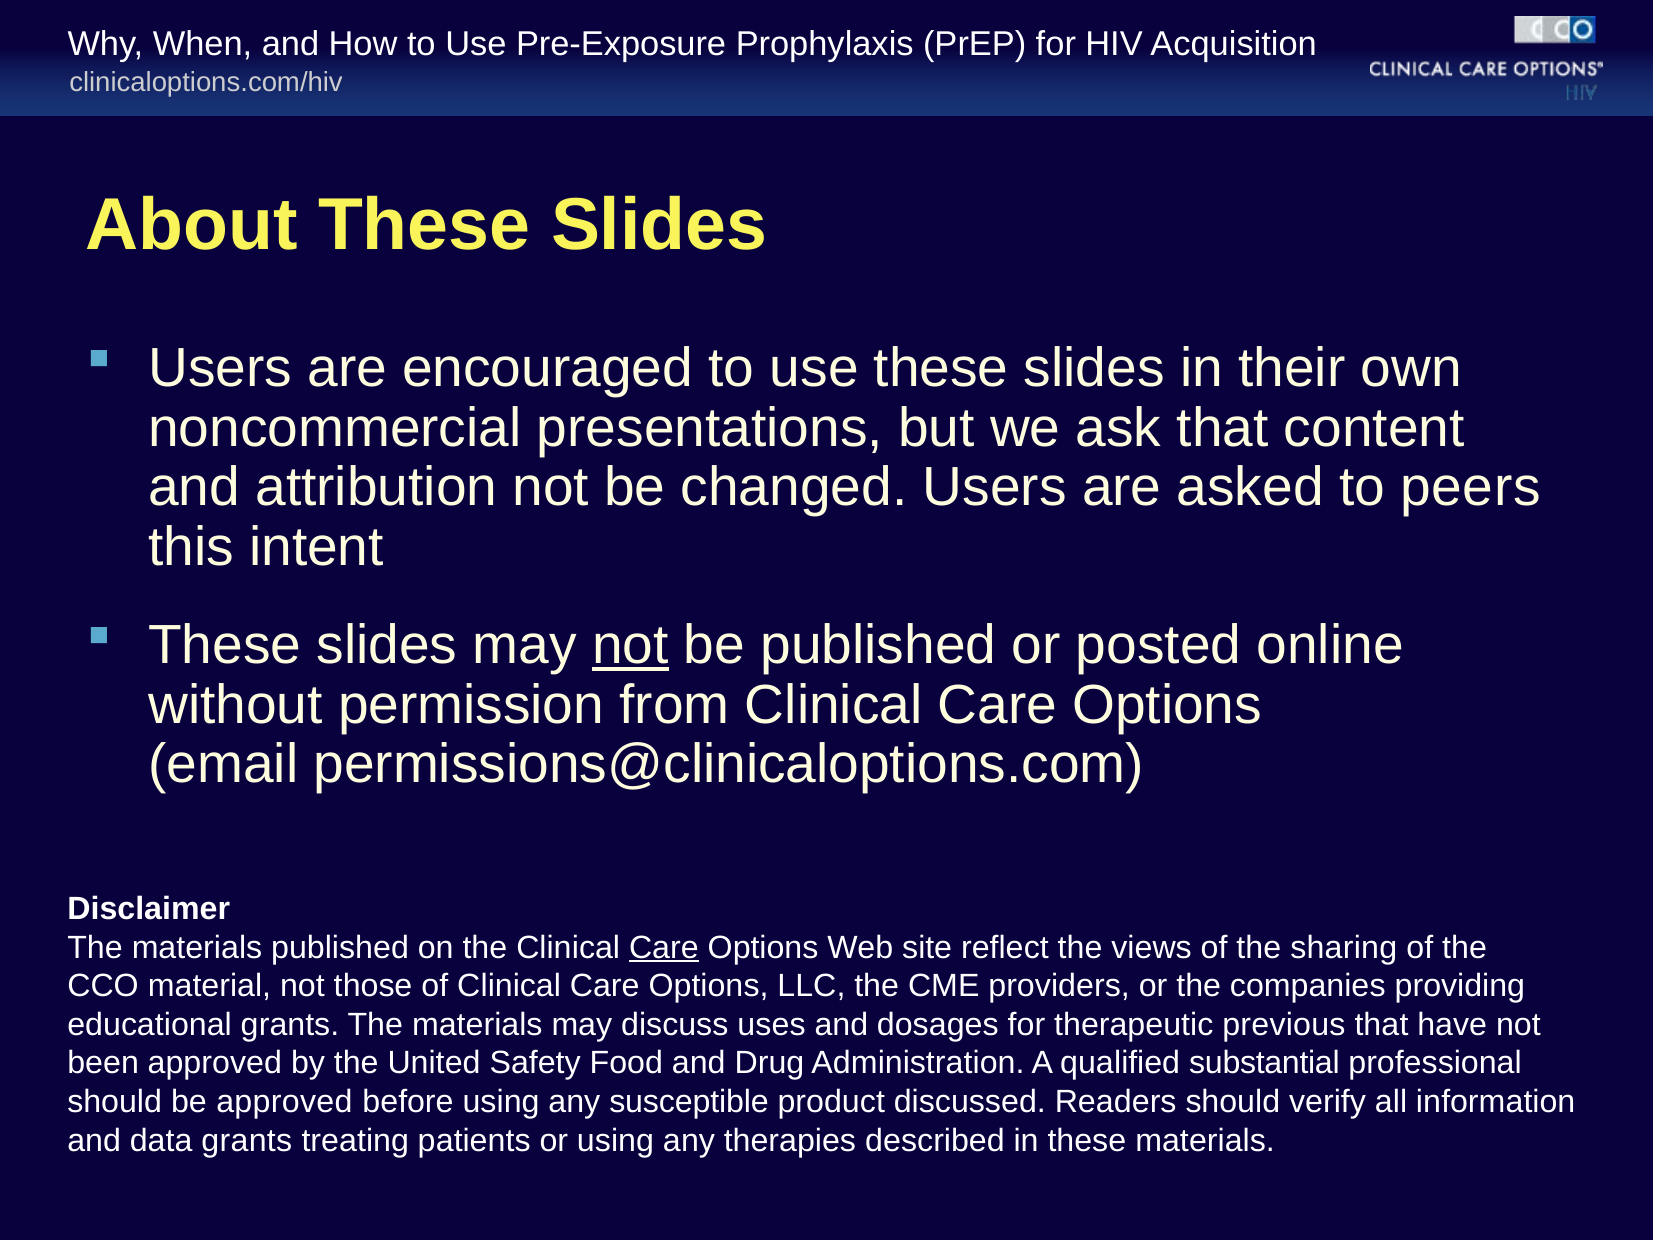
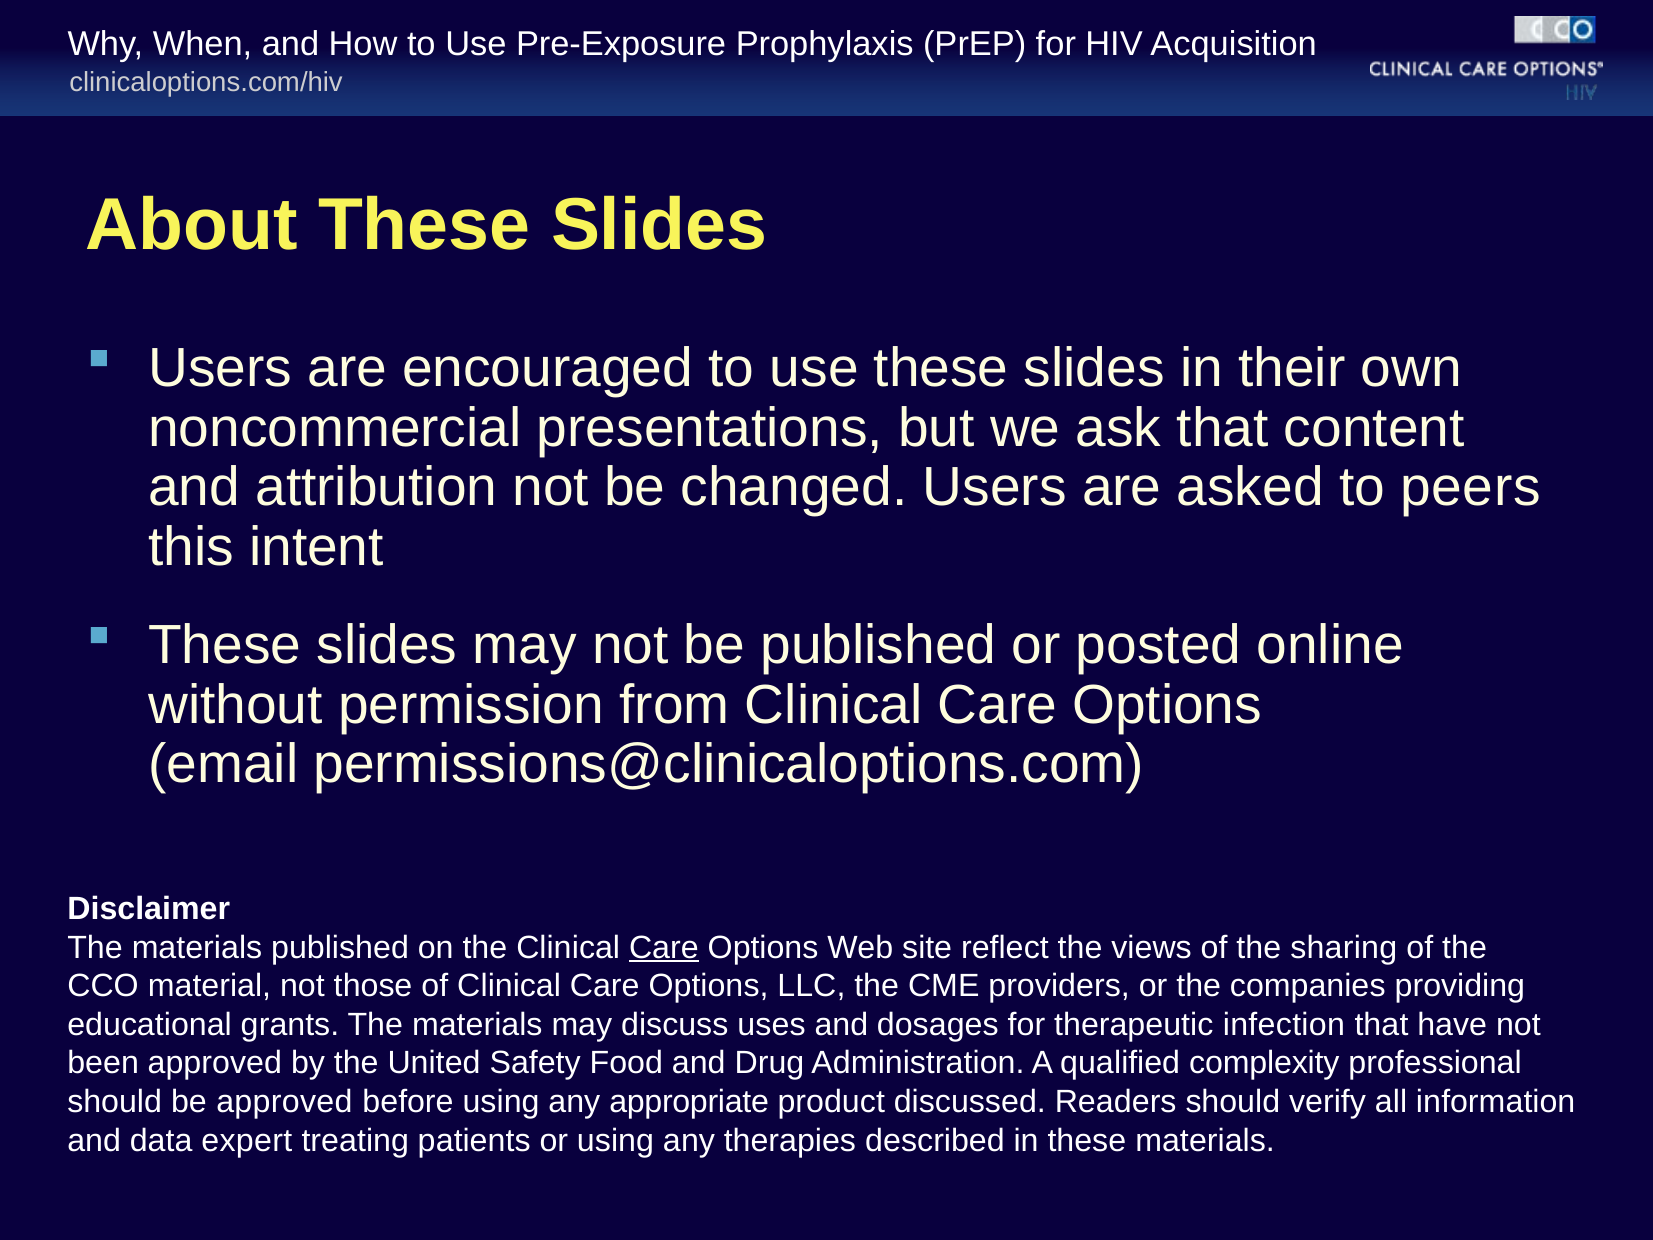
not underline: present -> none (630, 645)
previous: previous -> infection (1284, 1024)
substantial: substantial -> complexity (1264, 1063)
susceptible: susceptible -> appropriate (689, 1102)
data grants: grants -> expert (247, 1140)
